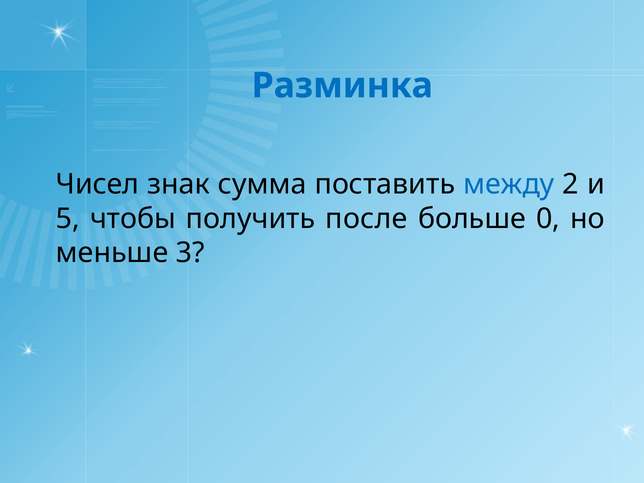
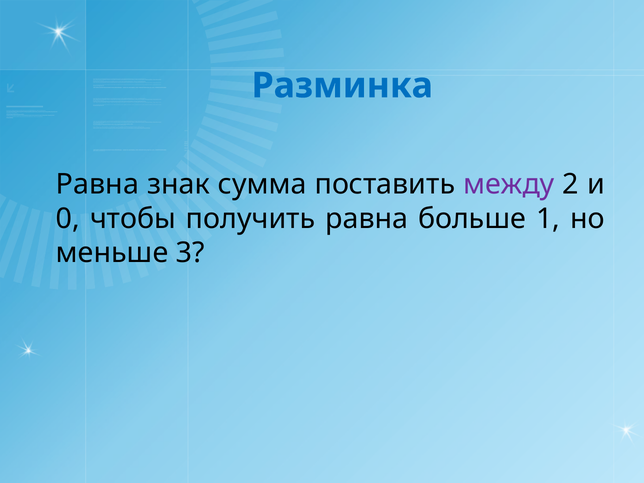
Чисел: Чисел -> Равна (97, 184)
между colour: blue -> purple (509, 184)
5: 5 -> 0 (68, 219)
получить после: после -> равна (367, 219)
0: 0 -> 1 (548, 219)
